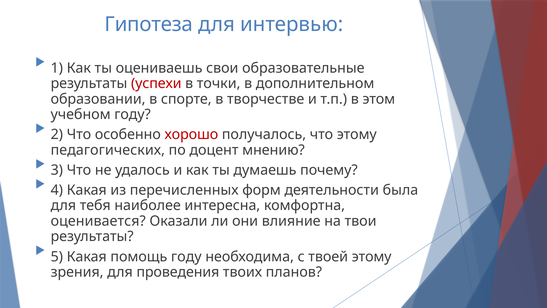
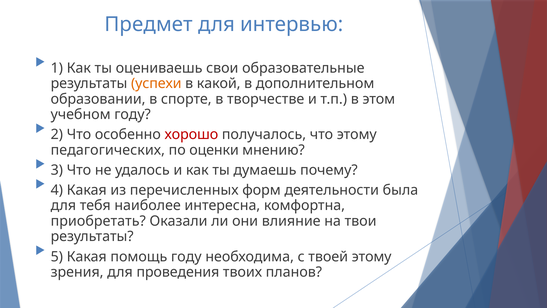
Гипотеза: Гипотеза -> Предмет (149, 24)
успехи colour: red -> orange (156, 83)
точки: точки -> какой (219, 83)
доцент: доцент -> оценки (214, 150)
оценивается: оценивается -> приобретать (98, 221)
